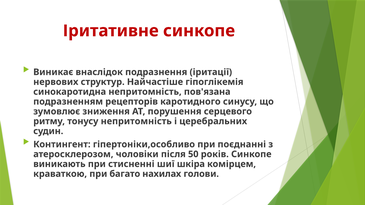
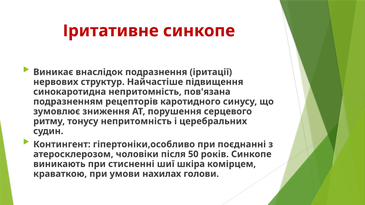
гіпоглікемія: гіпоглікемія -> підвищення (214, 82)
багато: багато -> умови (125, 174)
